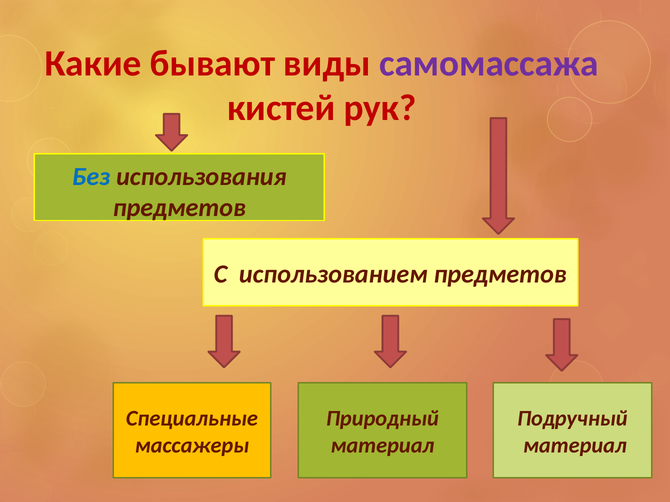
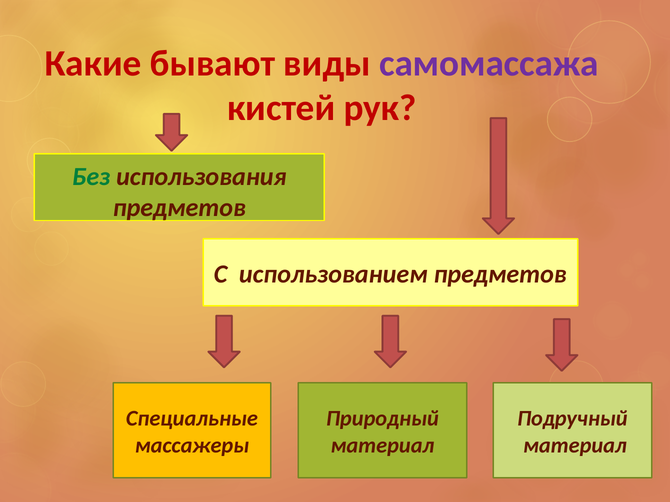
Без colour: blue -> green (91, 177)
